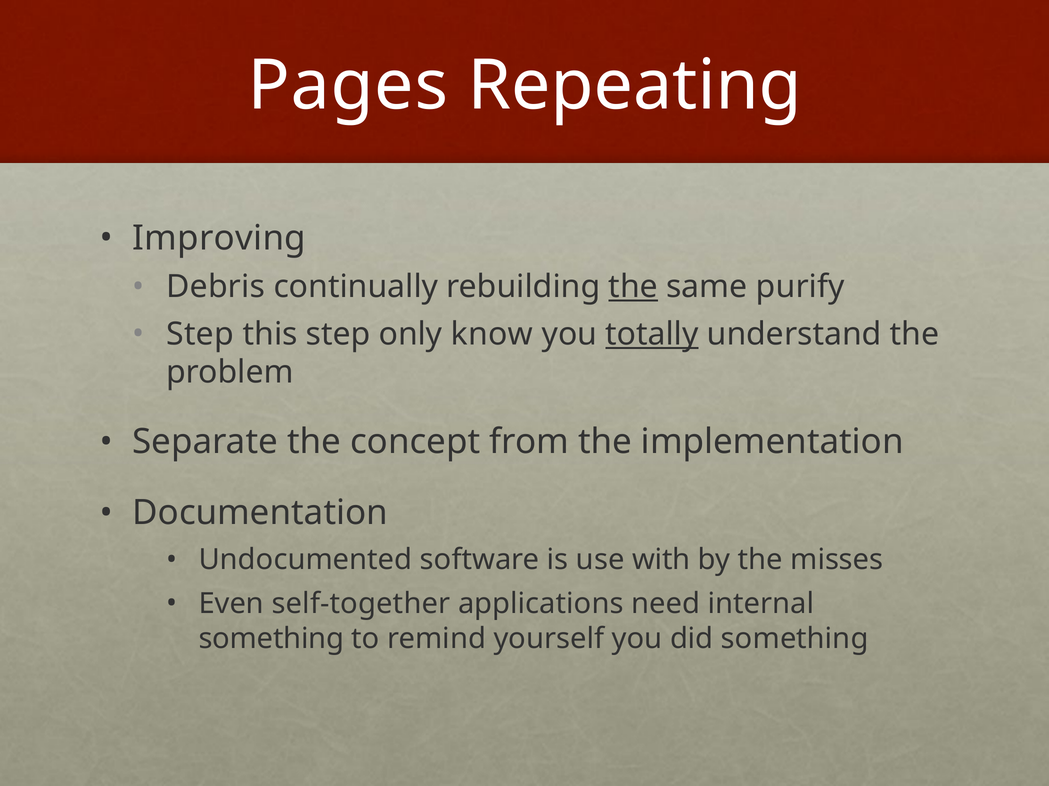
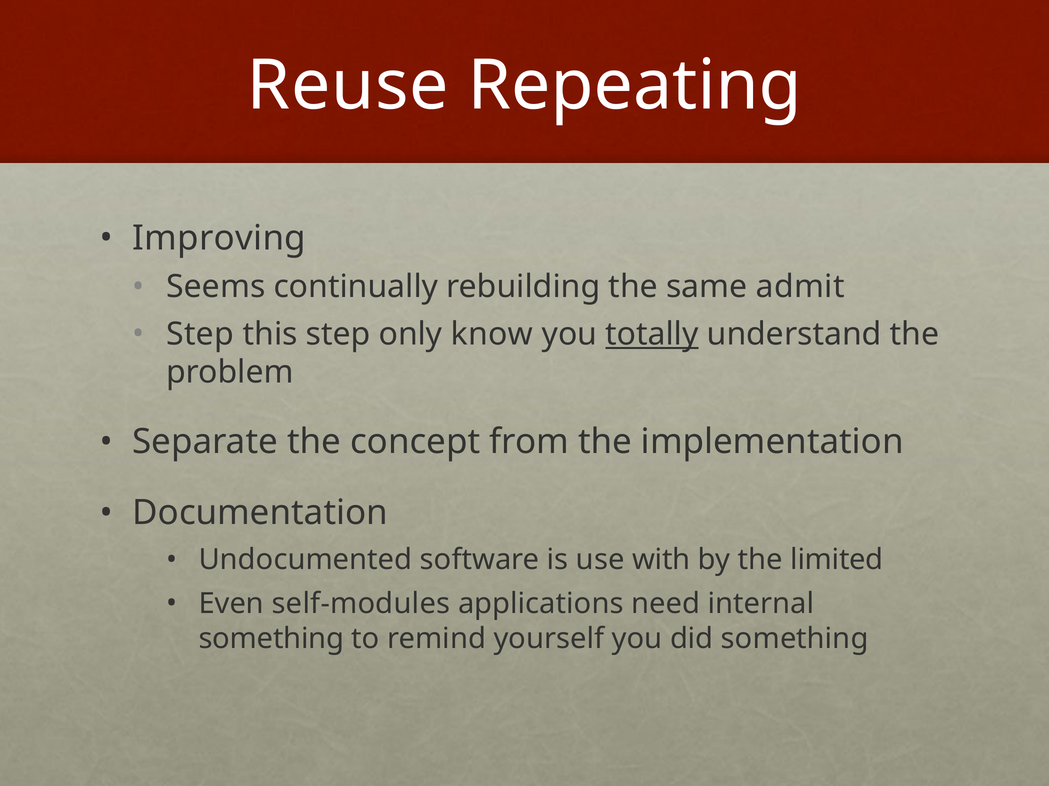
Pages: Pages -> Reuse (348, 86)
Debris: Debris -> Seems (216, 287)
the underline: present -> none (633, 287)
purify: purify -> admit (800, 287)
misses: misses -> limited (837, 560)
self-together: self-together -> self-modules (361, 604)
